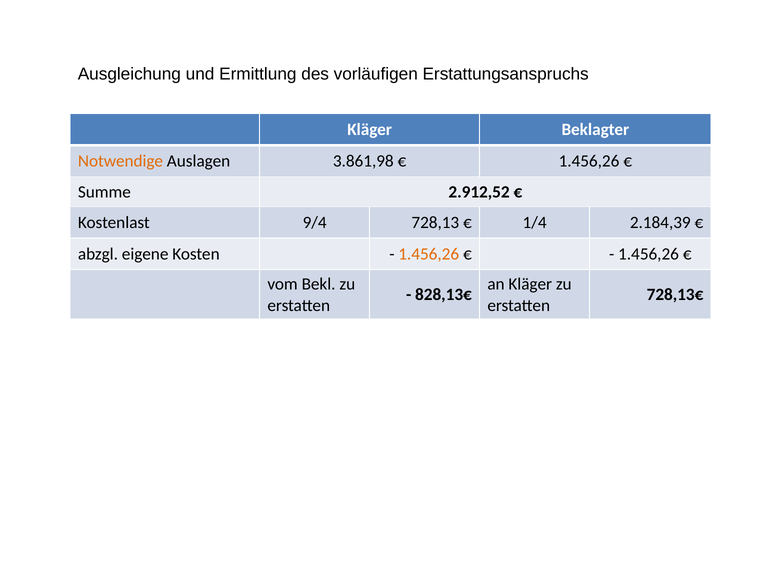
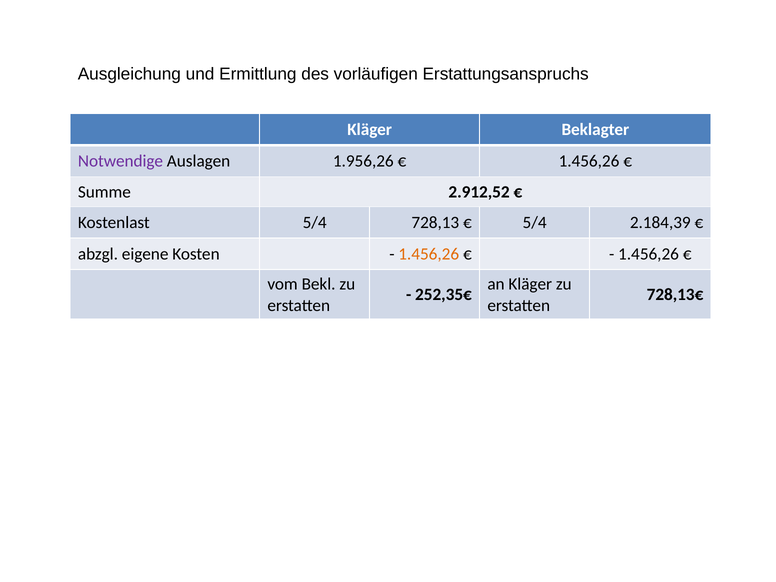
Notwendige colour: orange -> purple (121, 161)
3.861,98: 3.861,98 -> 1.956,26 (363, 161)
Kostenlast 9/4: 9/4 -> 5/4 (315, 223)
1/4: 1/4 -> 5/4 (535, 223)
828,13€: 828,13€ -> 252,35€ (443, 294)
